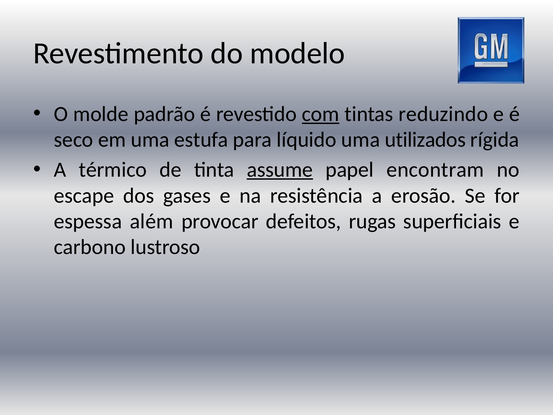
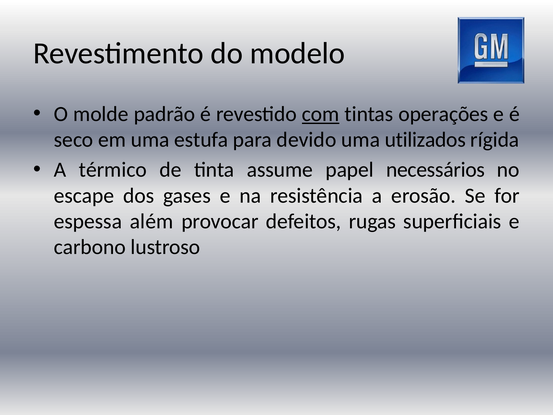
reduzindo: reduzindo -> operações (443, 114)
líquido: líquido -> devido (306, 140)
assume underline: present -> none (280, 170)
encontram: encontram -> necessários (436, 170)
